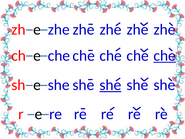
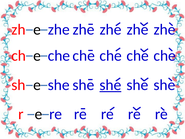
che underline: present -> none (165, 56)
